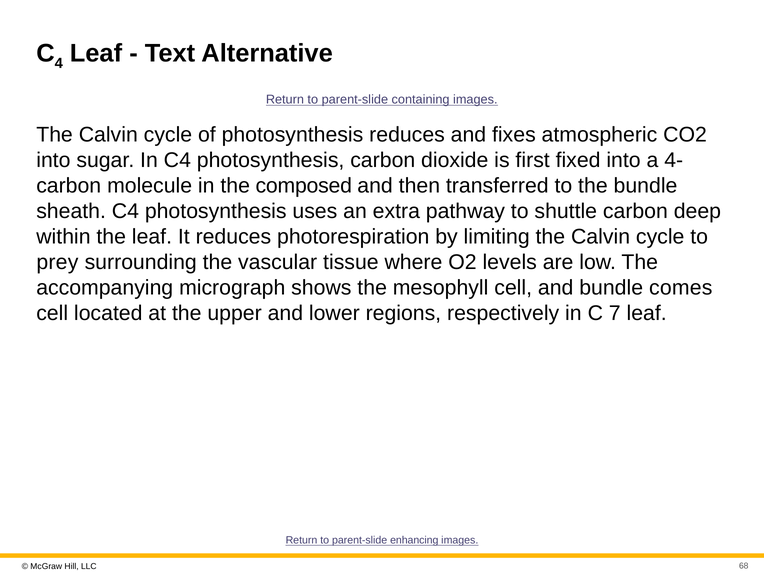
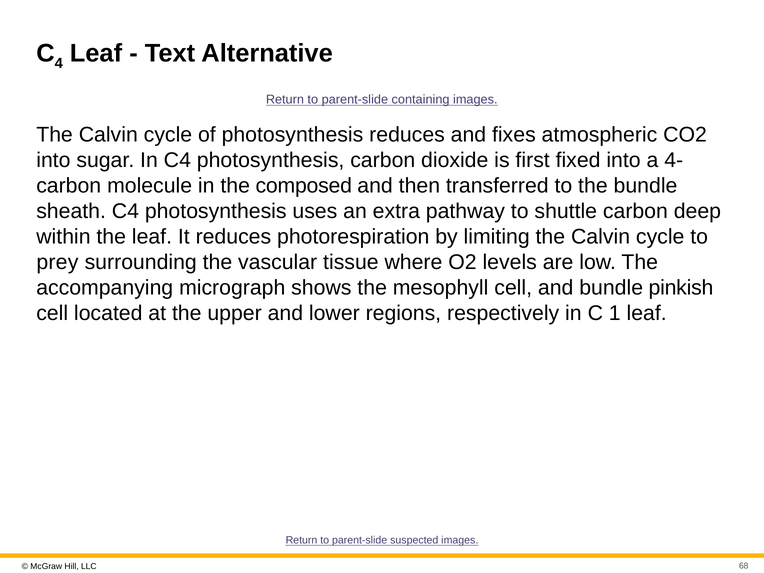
comes: comes -> pinkish (681, 288)
7: 7 -> 1 (615, 313)
enhancing: enhancing -> suspected (414, 540)
